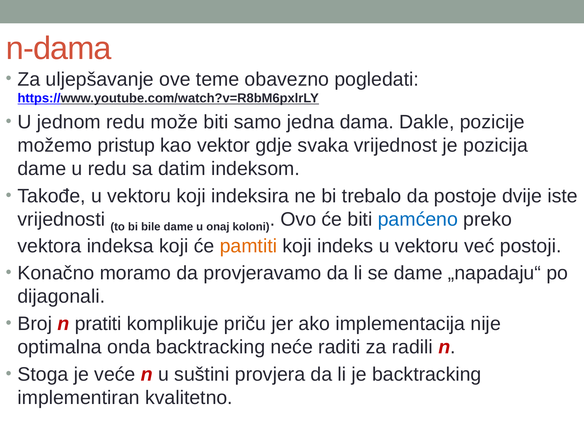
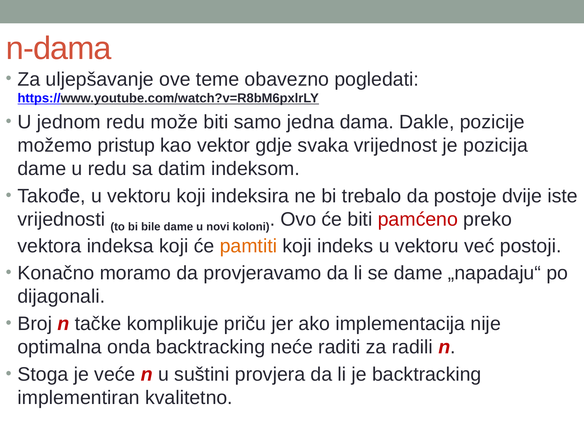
onaj: onaj -> novi (218, 227)
pamćeno colour: blue -> red (418, 219)
pratiti: pratiti -> tačke (98, 324)
